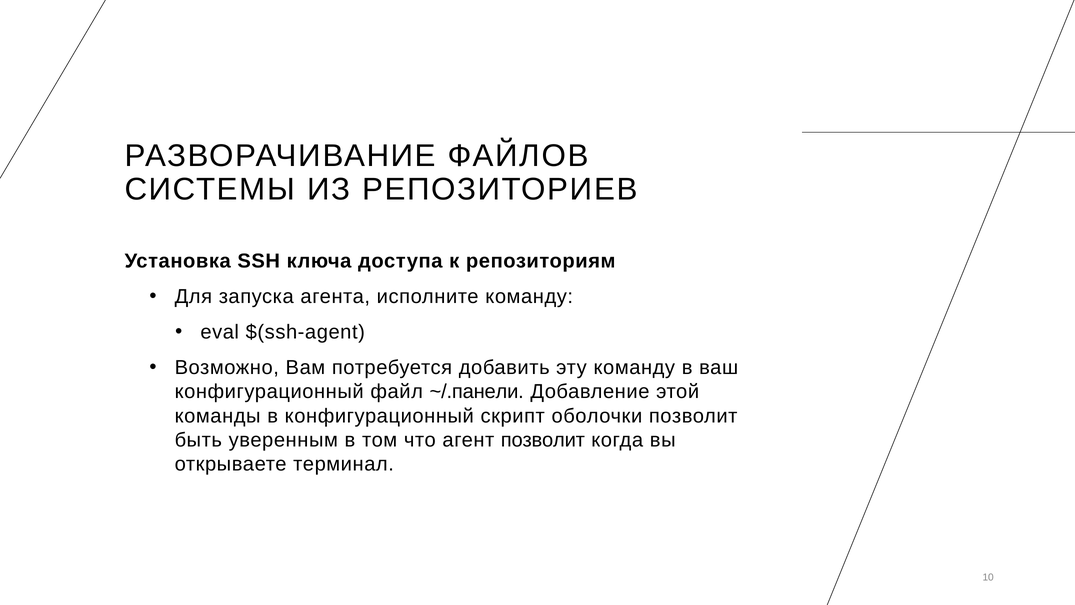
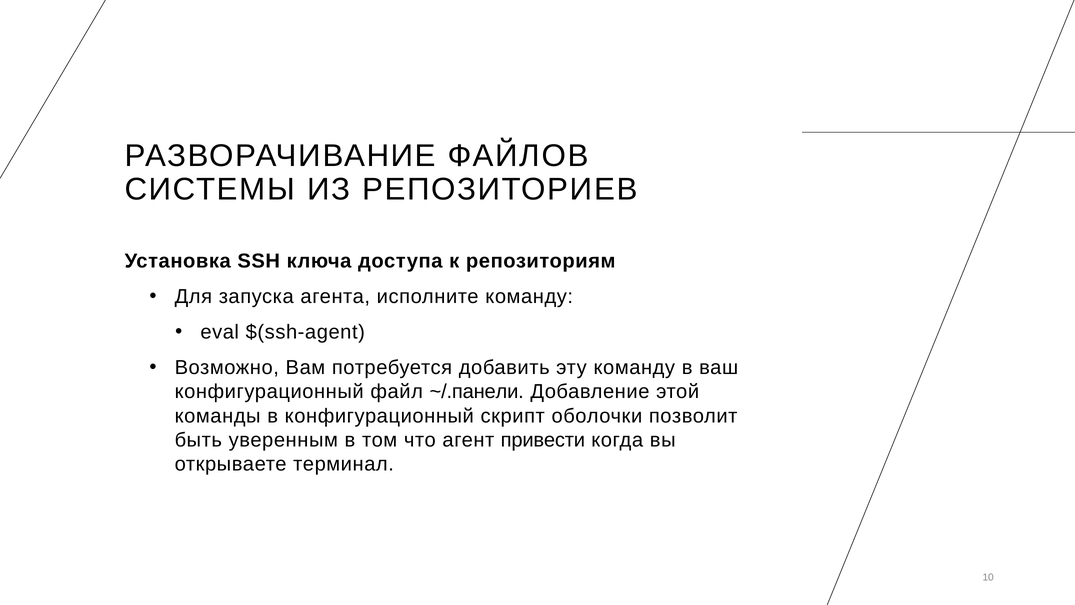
агент позволит: позволит -> привести (543, 440)
